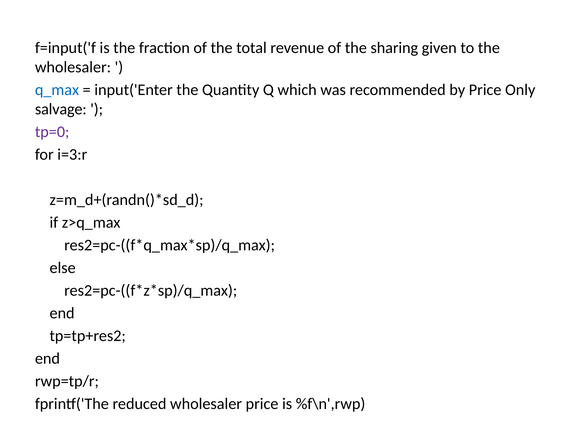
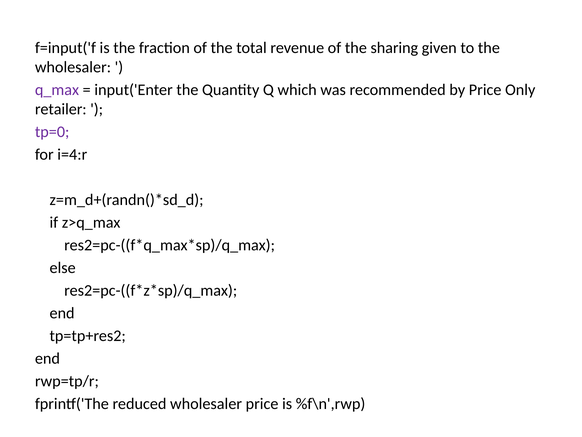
q_max colour: blue -> purple (57, 90)
salvage: salvage -> retailer (61, 109)
i=3:r: i=3:r -> i=4:r (72, 154)
